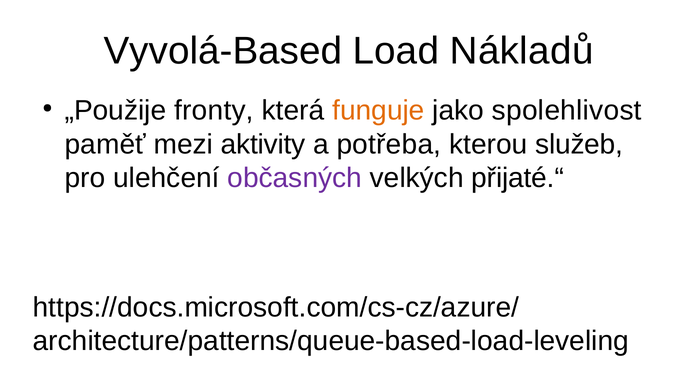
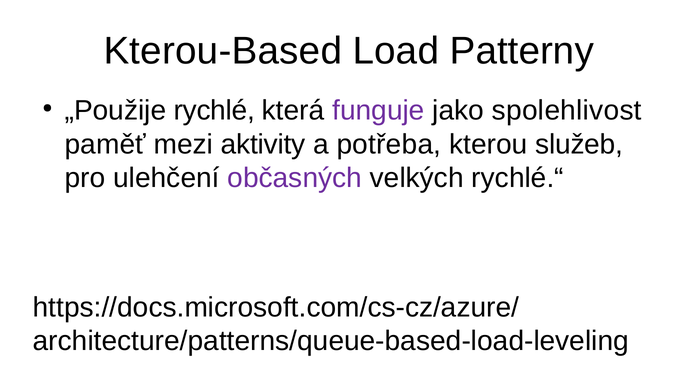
Vyvolá-Based: Vyvolá-Based -> Kterou-Based (223, 51)
Nákladů: Nákladů -> Patterny (522, 51)
fronty: fronty -> rychlé (214, 111)
funguje colour: orange -> purple (378, 111)
přijaté.“: přijaté.“ -> rychlé.“ (518, 178)
